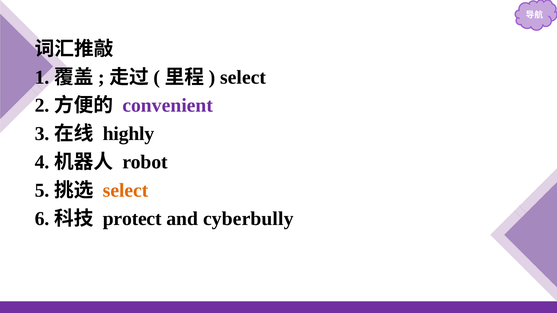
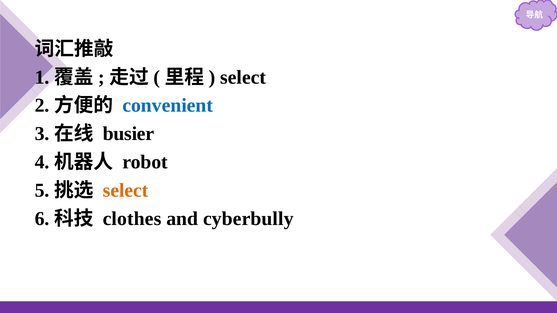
convenient colour: purple -> blue (168, 106)
highly: highly -> busier (128, 134)
protect: protect -> clothes (132, 219)
